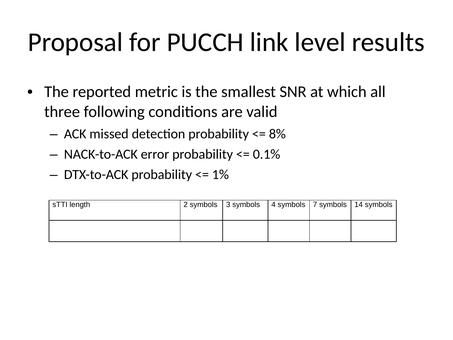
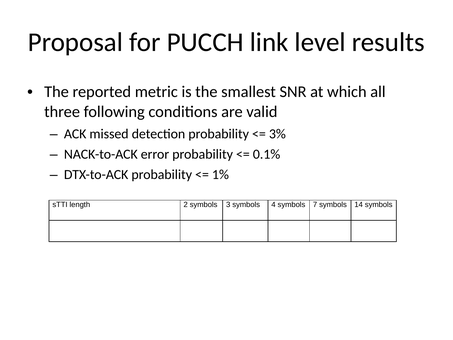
8%: 8% -> 3% (277, 134)
